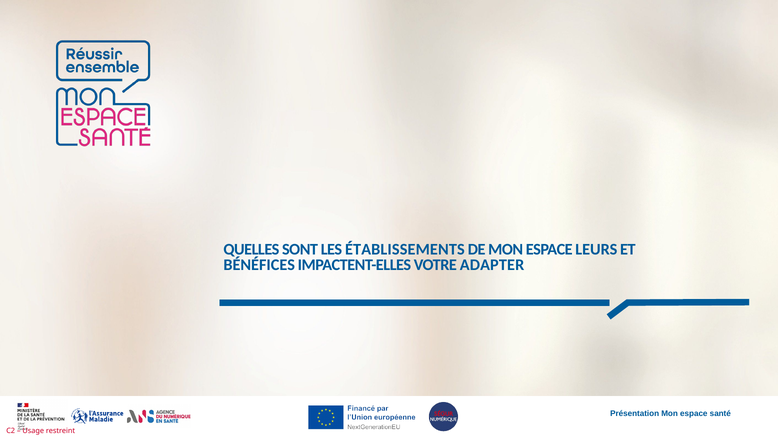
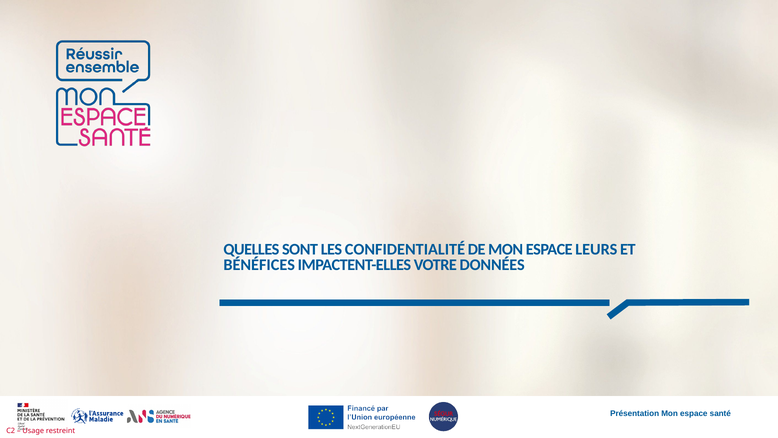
ÉTABLISSEMENTS: ÉTABLISSEMENTS -> CONFIDENTIALITÉ (405, 249)
ADAPTER: ADAPTER -> DONNÉES (492, 265)
